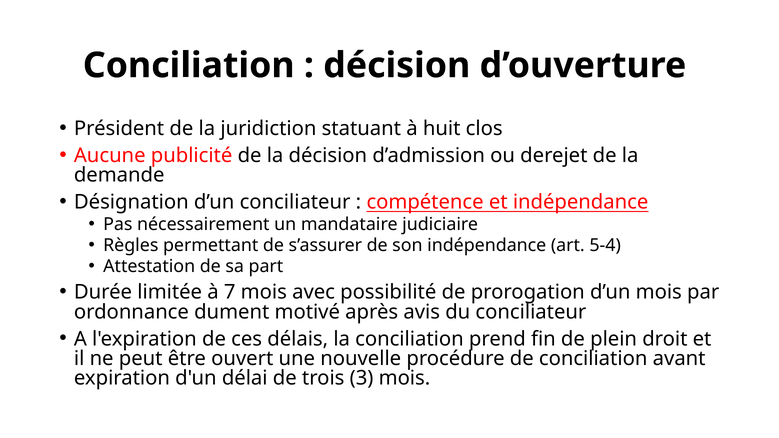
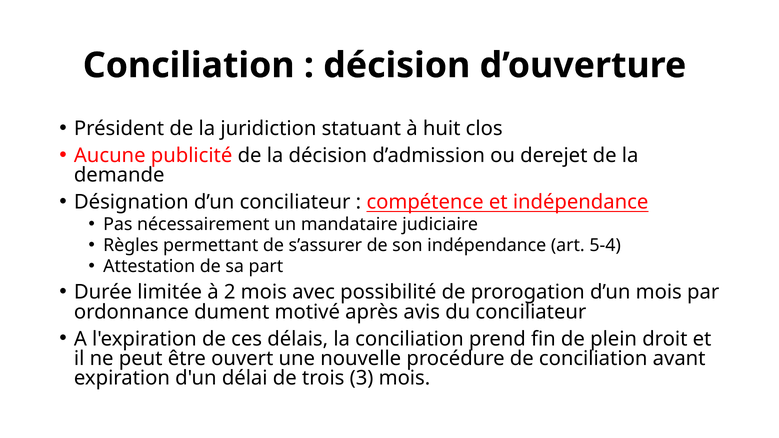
7: 7 -> 2 (230, 292)
